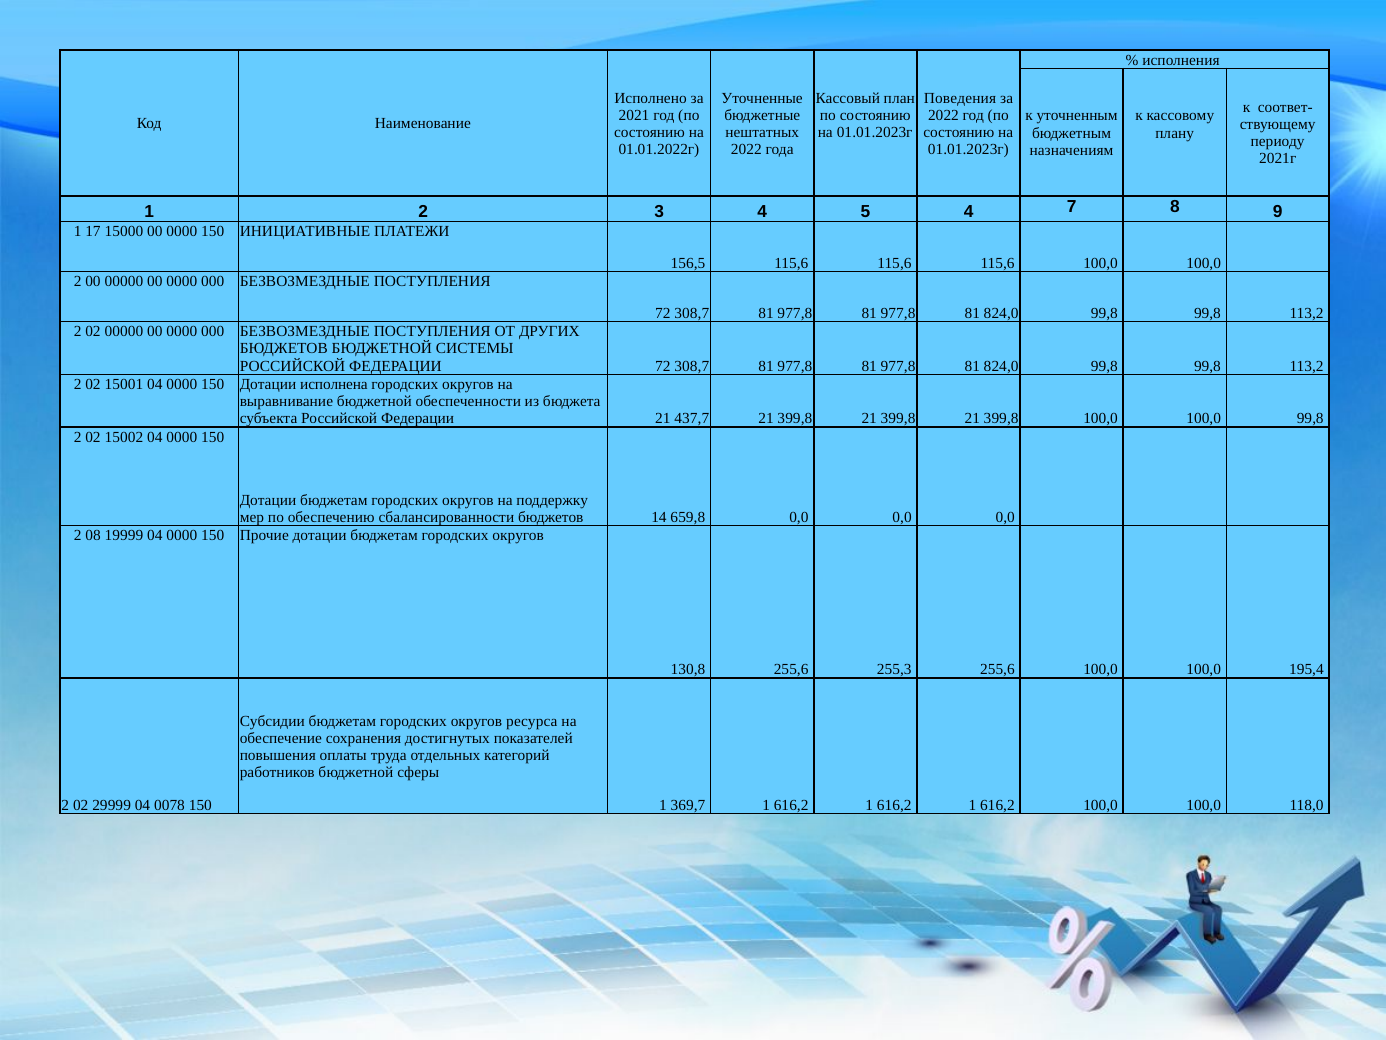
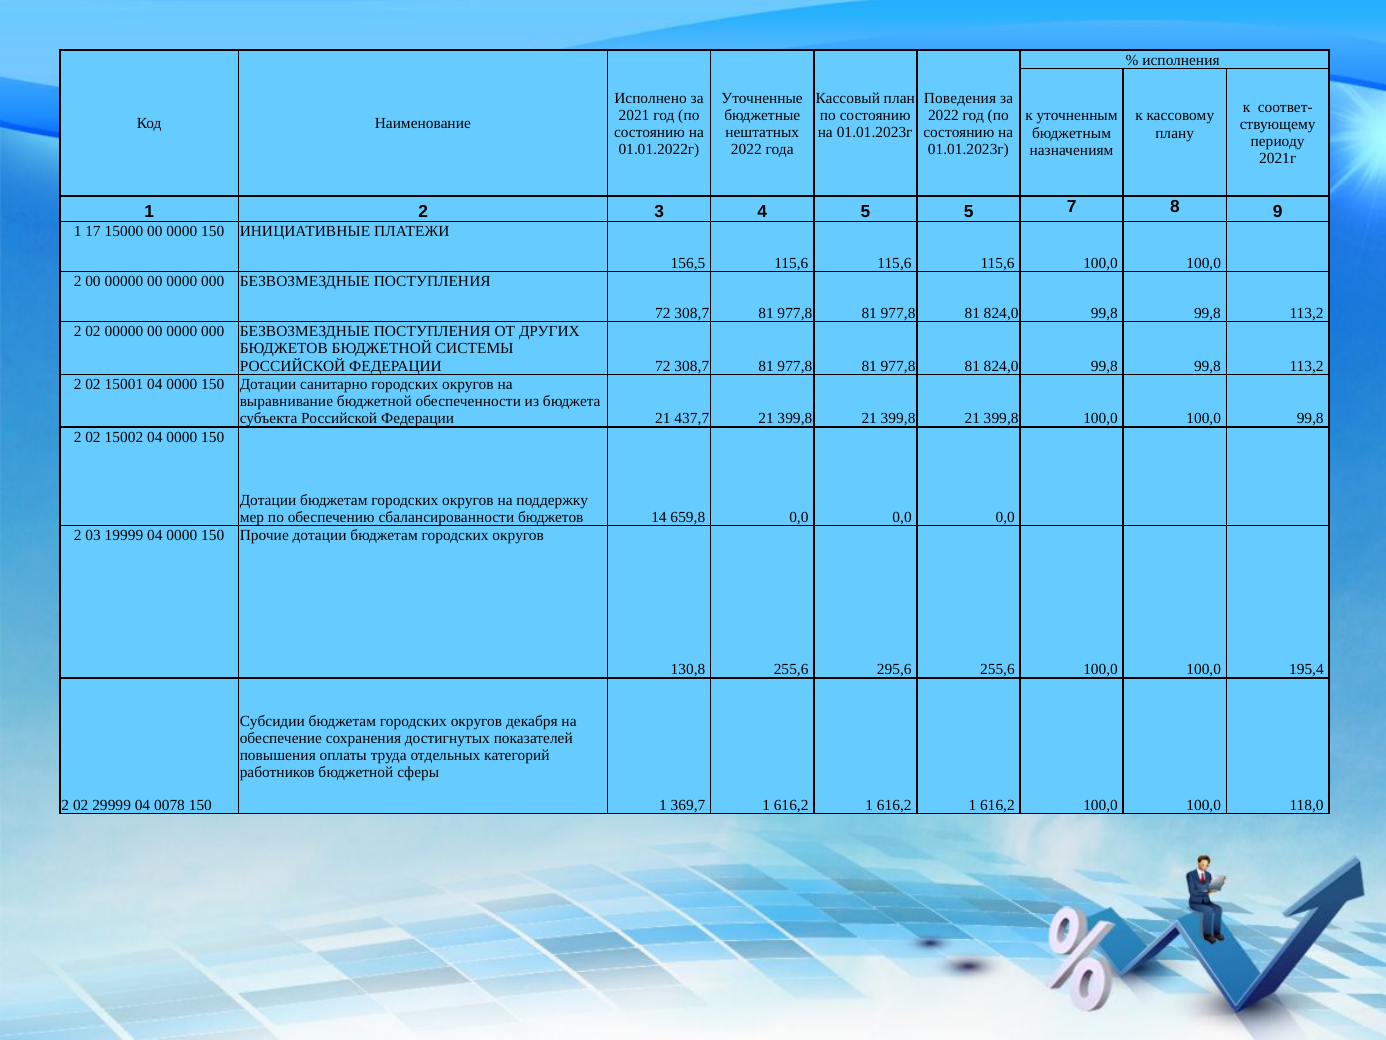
5 4: 4 -> 5 (969, 212)
исполнена: исполнена -> санитарно (334, 384)
08: 08 -> 03 (93, 535)
255,3: 255,3 -> 295,6 (894, 670)
ресурса: ресурса -> декабря (532, 721)
